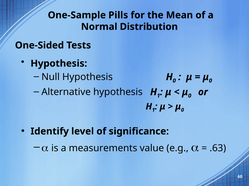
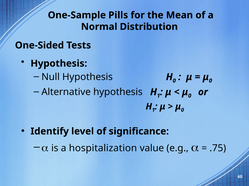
measurements: measurements -> hospitalization (103, 149)
.63: .63 -> .75 (218, 149)
